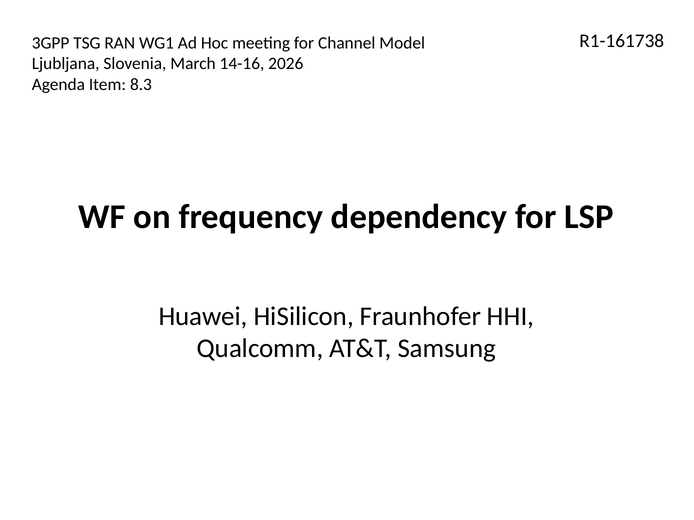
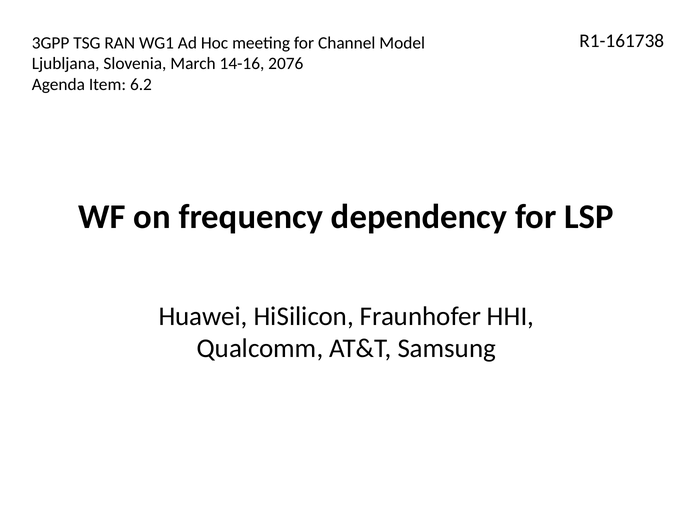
2026: 2026 -> 2076 (286, 64)
8.3: 8.3 -> 6.2 (141, 85)
